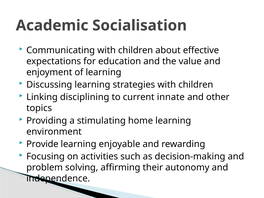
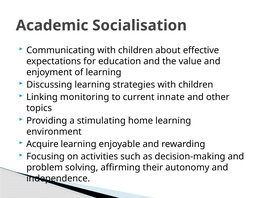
disciplining: disciplining -> monitoring (85, 97)
Provide: Provide -> Acquire (42, 144)
